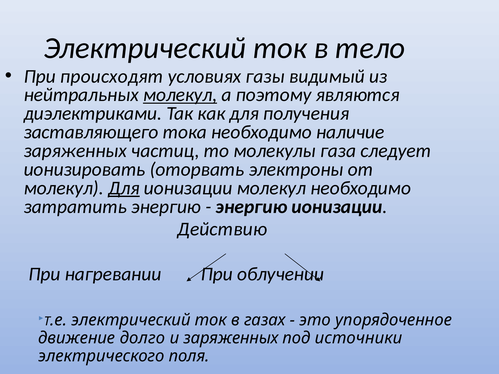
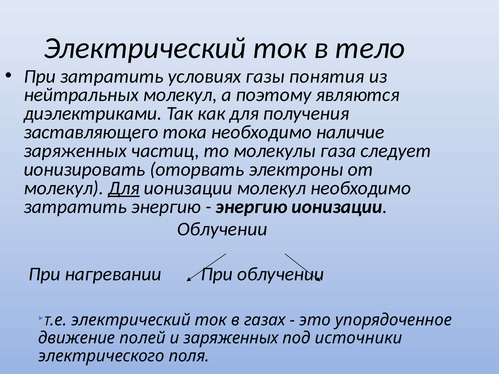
При происходят: происходят -> затратить (112, 76)
видимый: видимый -> понятия (327, 76)
молекул underline: present -> none (180, 95)
Действию: Действию -> Облучении (222, 229)
долго: долго -> полей (143, 338)
